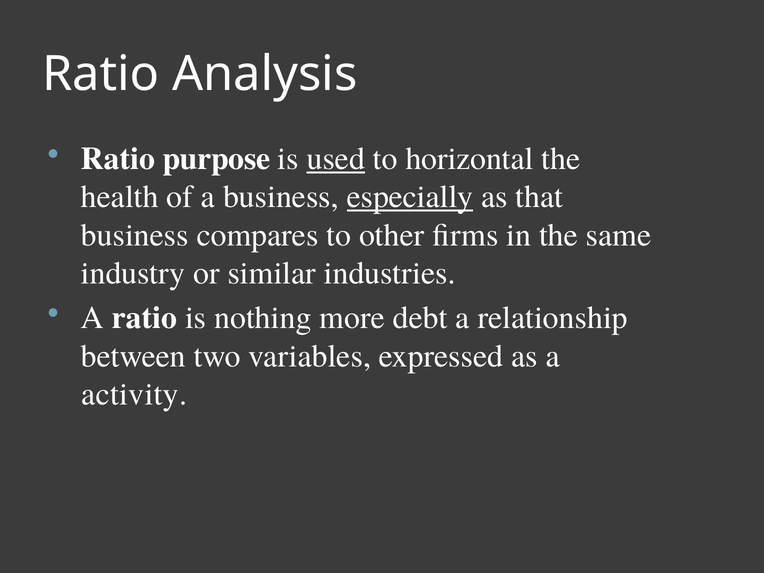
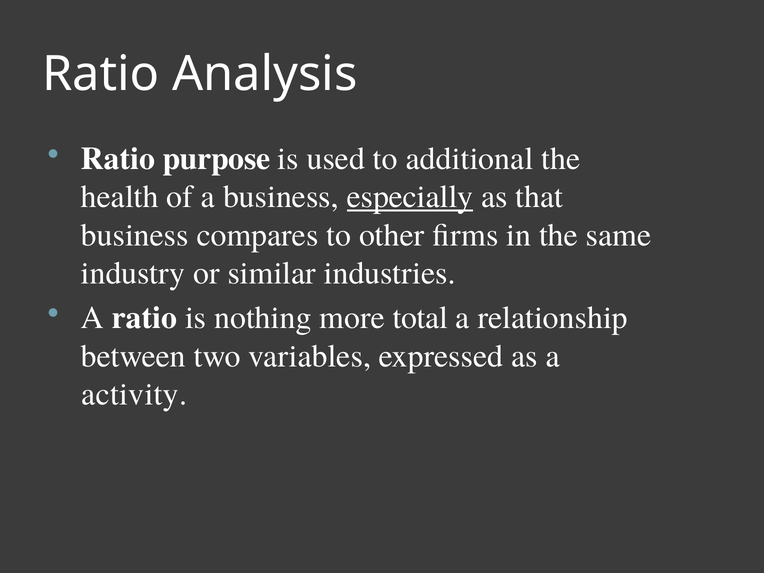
used underline: present -> none (336, 159)
horizontal: horizontal -> additional (470, 159)
debt: debt -> total (420, 318)
